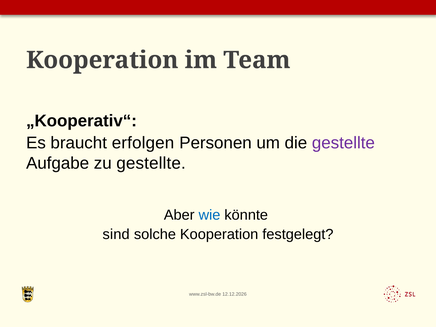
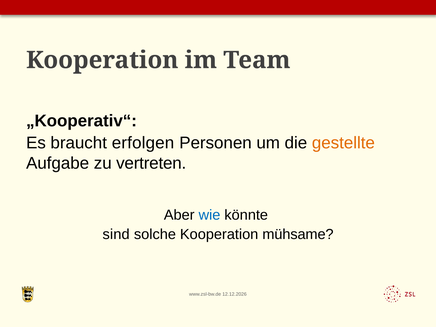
gestellte colour: purple -> orange (343, 143)
zu gestellte: gestellte -> vertreten (151, 163)
festgelegt: festgelegt -> mühsame (298, 234)
